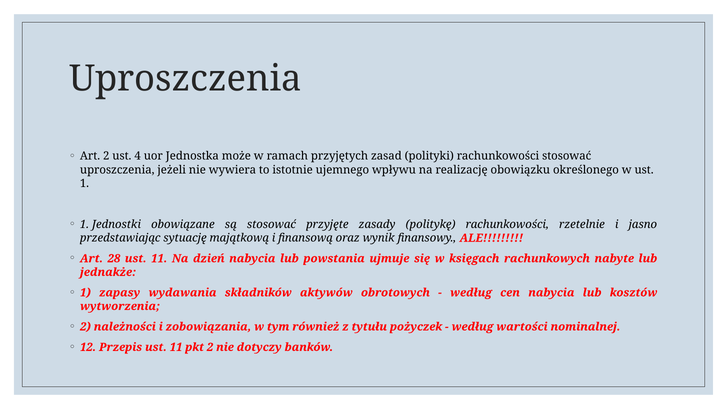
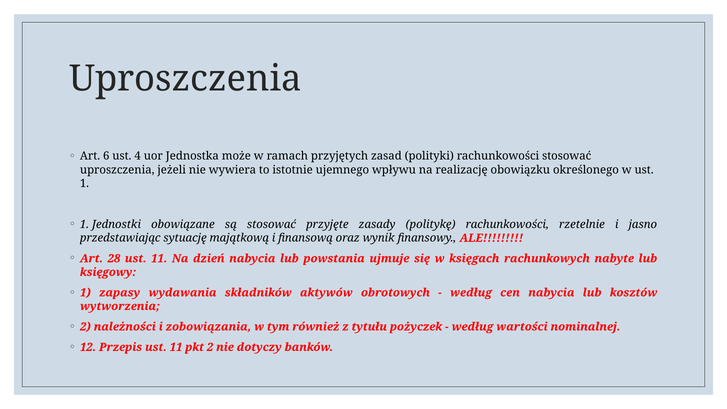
Art 2: 2 -> 6 (106, 156)
jednakże: jednakże -> księgowy (108, 272)
